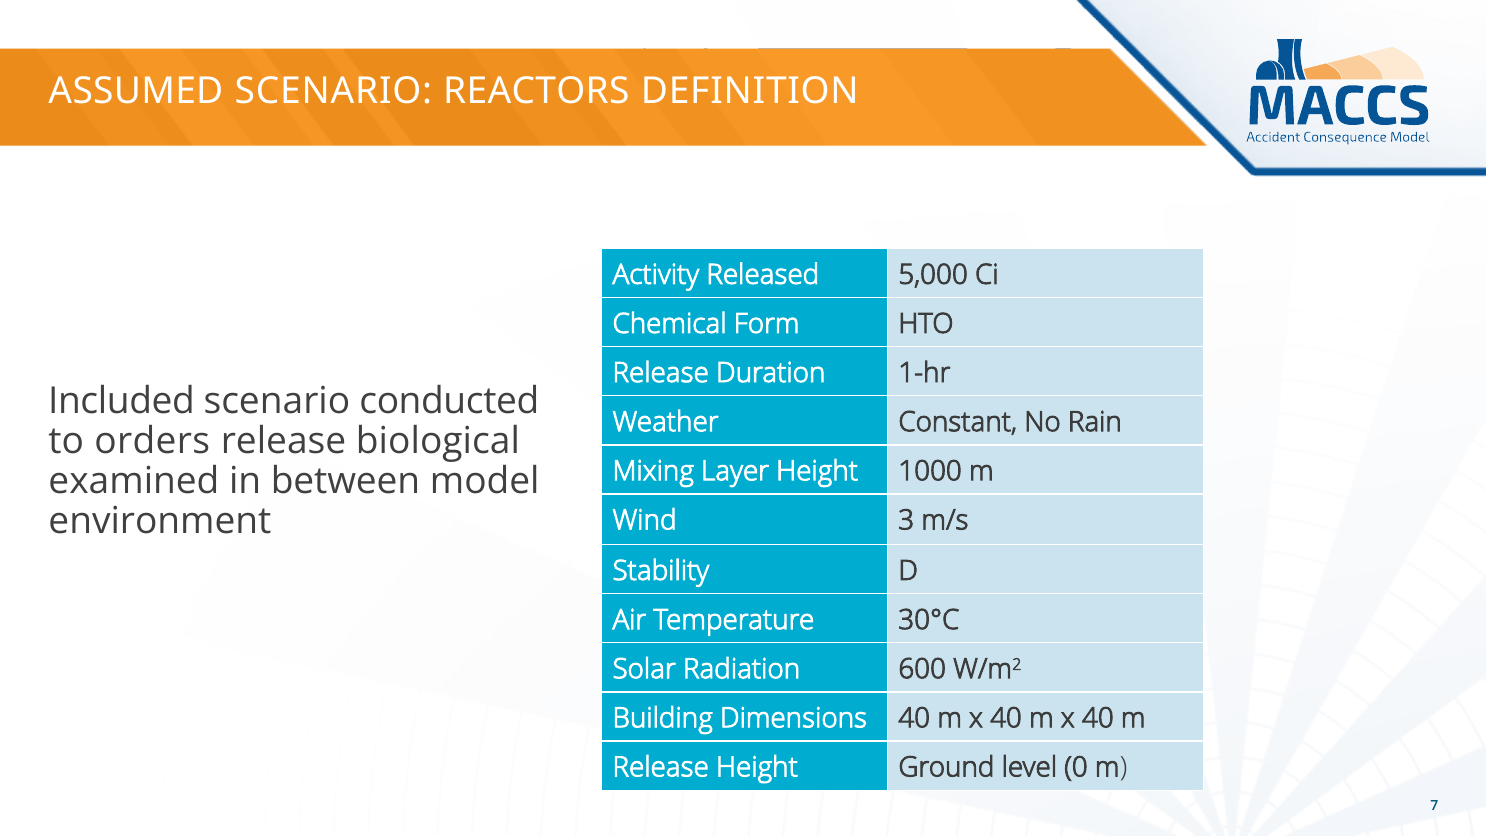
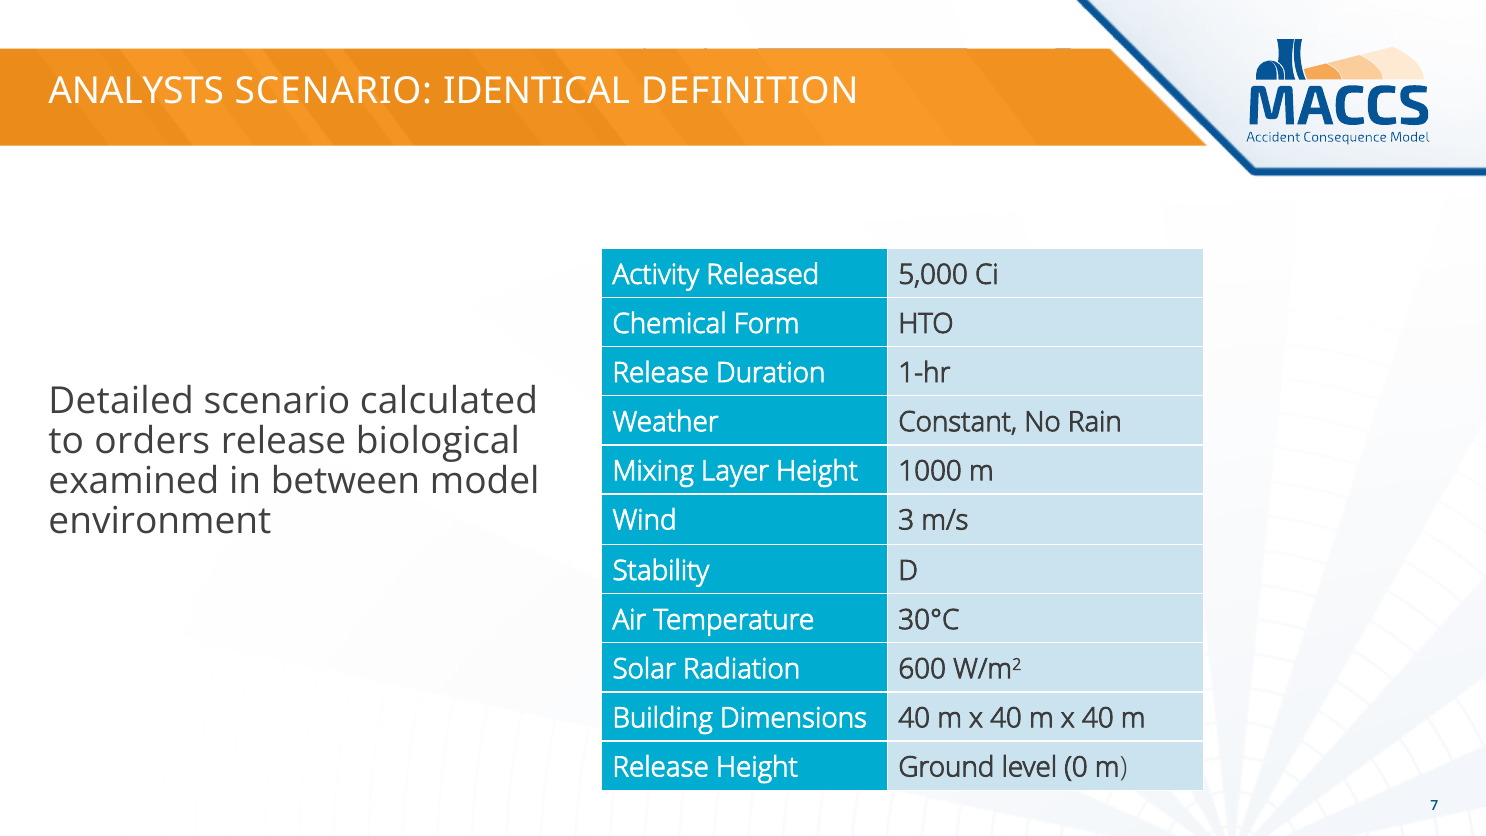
ASSUMED: ASSUMED -> ANALYSTS (136, 92)
REACTORS: REACTORS -> IDENTICAL (537, 92)
Included: Included -> Detailed (121, 401)
conducted: conducted -> calculated (449, 401)
